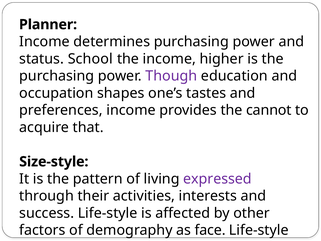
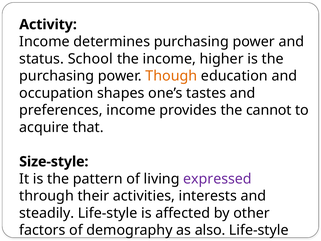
Planner: Planner -> Activity (48, 25)
Though colour: purple -> orange (171, 76)
success: success -> steadily (47, 213)
face: face -> also (210, 230)
